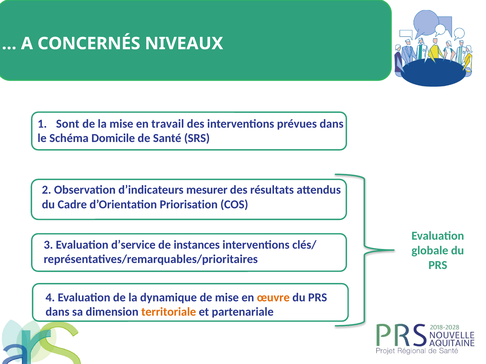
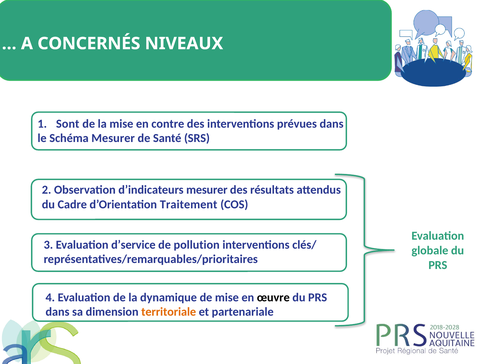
travail: travail -> contre (168, 124)
Schéma Domicile: Domicile -> Mesurer (113, 138)
Priorisation: Priorisation -> Traitement (189, 205)
instances: instances -> pollution (197, 245)
œuvre colour: orange -> black (273, 298)
